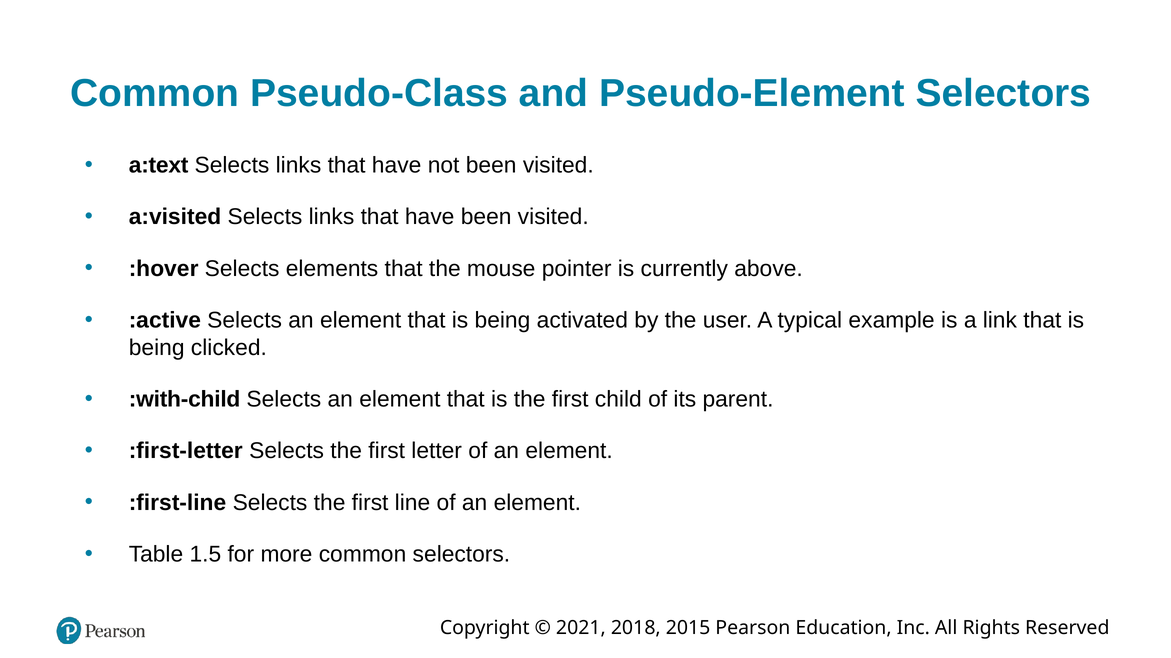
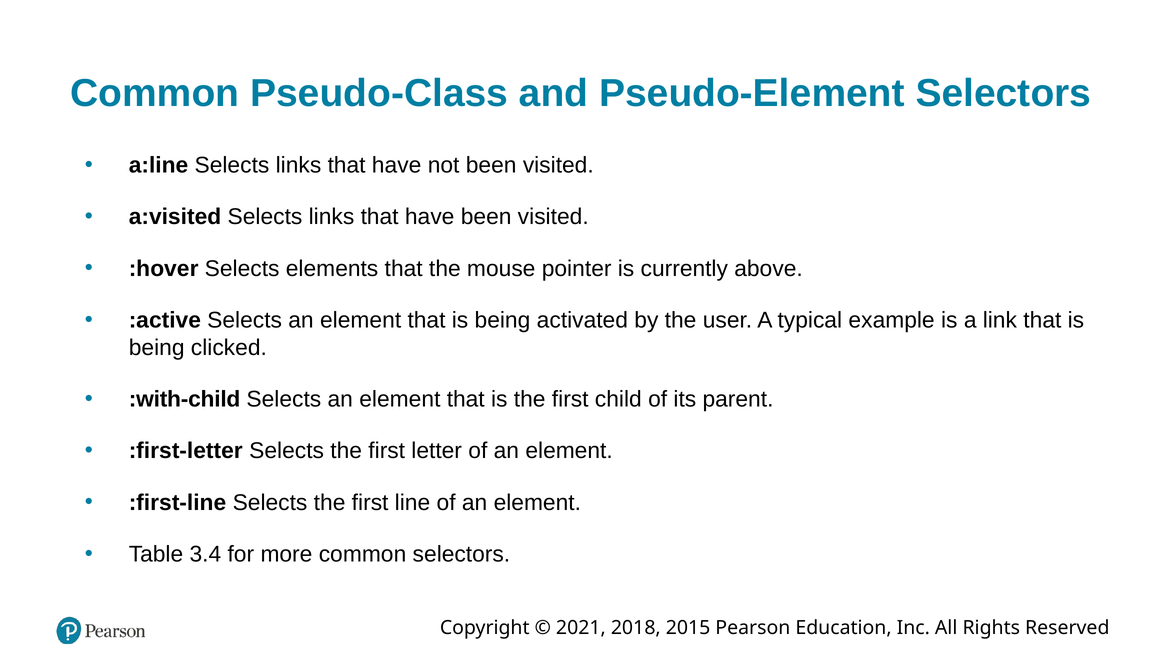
a:text: a:text -> a:line (159, 165)
1.5: 1.5 -> 3.4 (205, 555)
